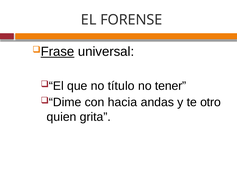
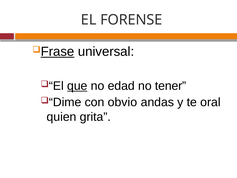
que underline: none -> present (77, 86)
título: título -> edad (121, 86)
hacia: hacia -> obvio (122, 102)
otro: otro -> oral (210, 102)
